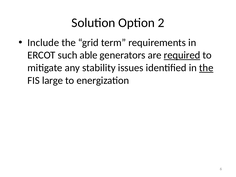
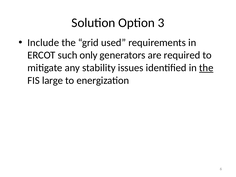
2: 2 -> 3 (161, 23)
term: term -> used (113, 43)
able: able -> only (89, 55)
required underline: present -> none (182, 55)
